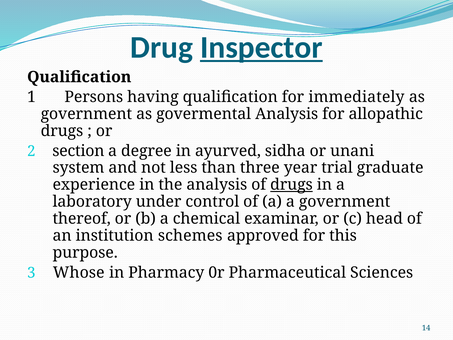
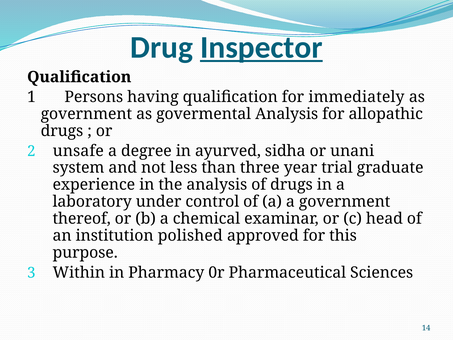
section: section -> unsafe (78, 151)
drugs underline: present -> none (291, 185)
schemes: schemes -> polished (190, 236)
Whose: Whose -> Within (79, 272)
